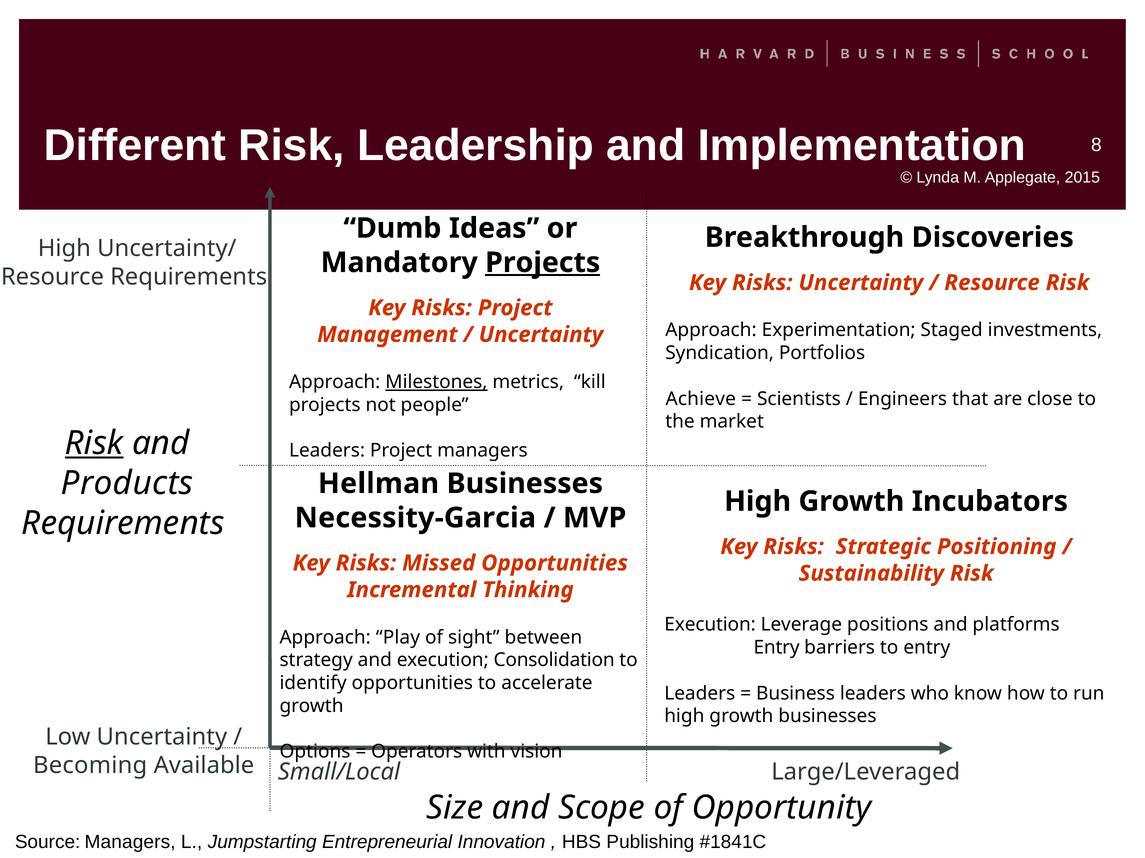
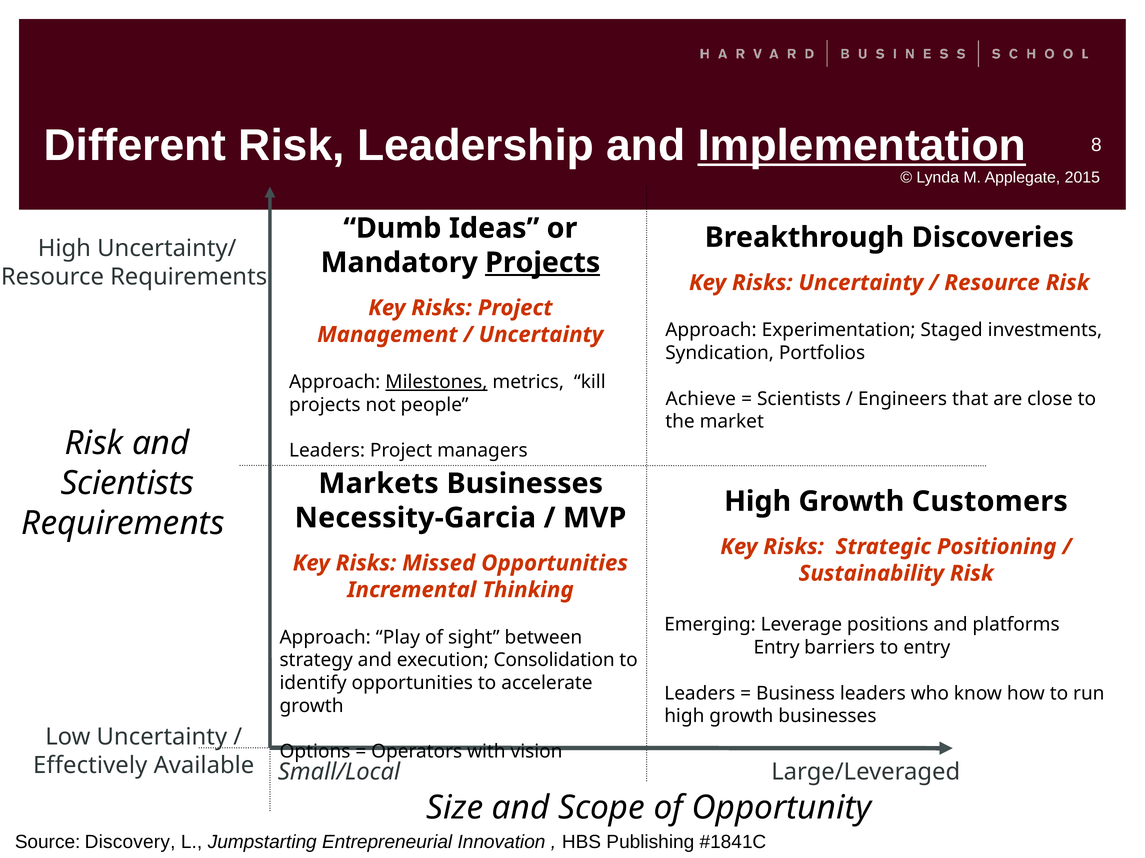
Implementation underline: none -> present (862, 146)
Risk underline: present -> none (94, 443)
Products: Products -> Scientists (127, 484)
Hellman: Hellman -> Markets (378, 484)
Incubators: Incubators -> Customers (990, 502)
Execution: Execution -> Emerging (710, 625)
Becoming: Becoming -> Effectively (90, 766)
Source Managers: Managers -> Discovery (130, 843)
